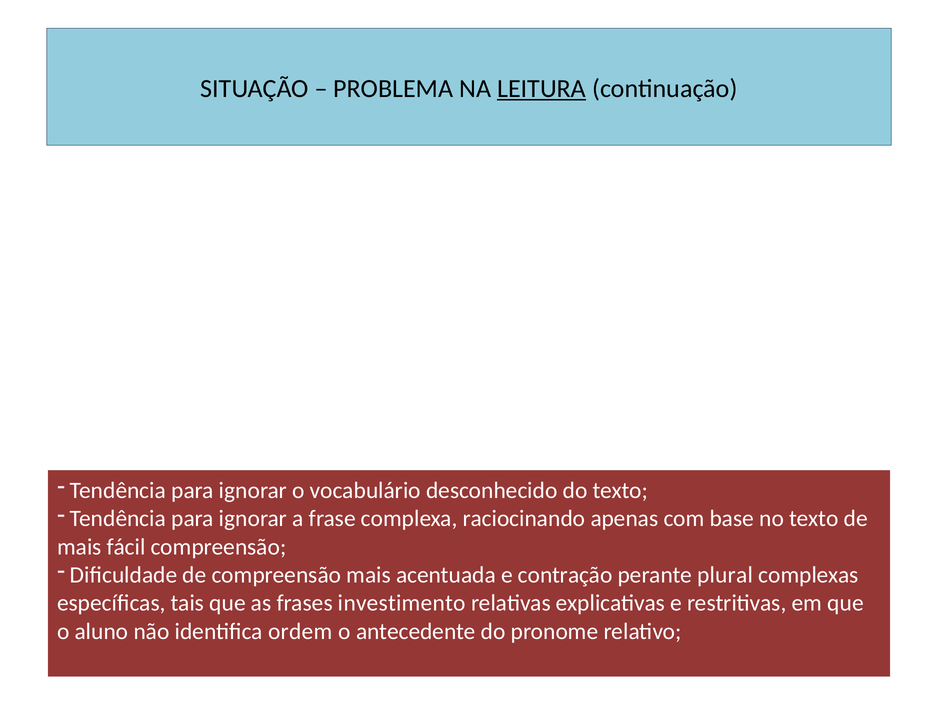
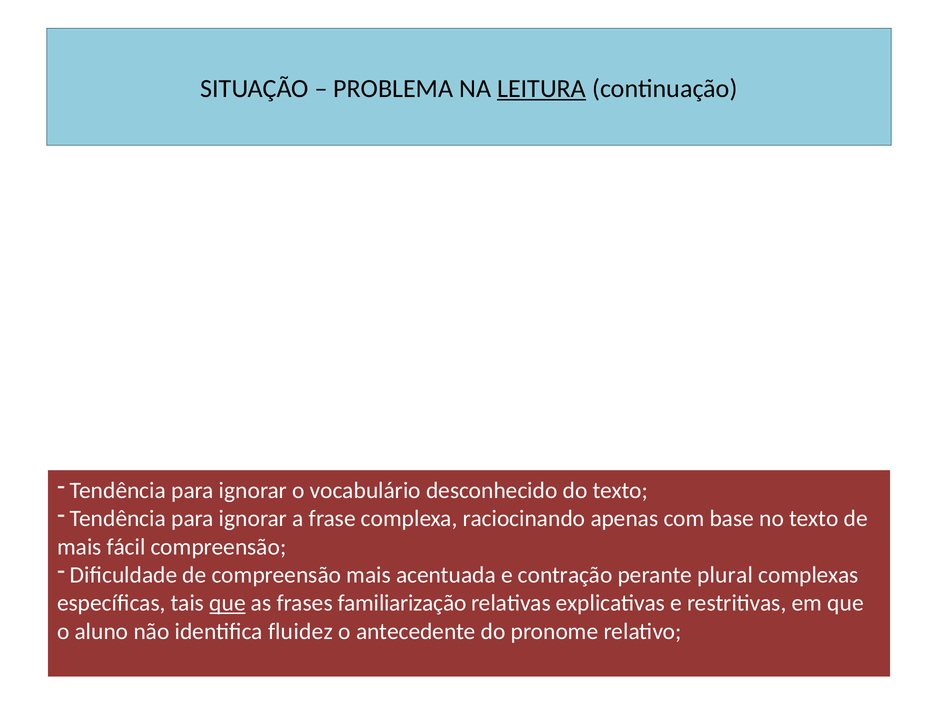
que underline: none -> present (228, 603)
investimento: investimento -> familiarização (402, 603)
ordem: ordem -> fluidez (300, 631)
